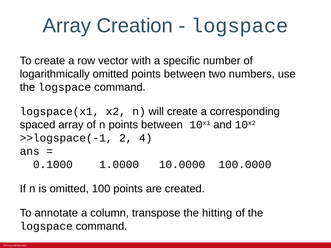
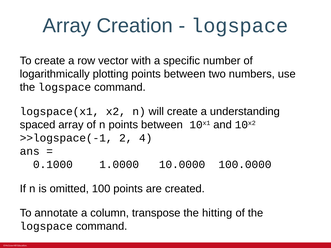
logarithmically omitted: omitted -> plotting (110, 74)
corresponding: corresponding -> understanding (245, 112)
